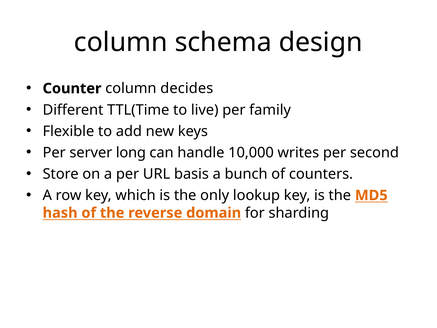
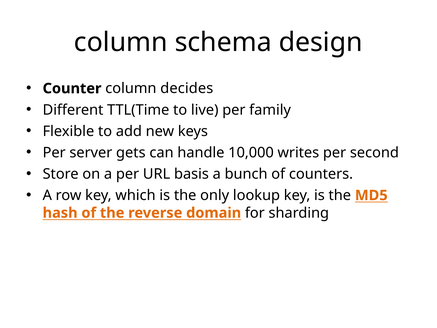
long: long -> gets (131, 153)
